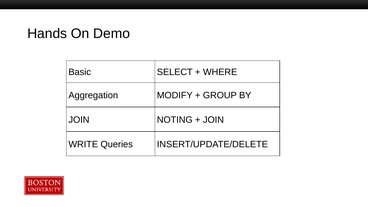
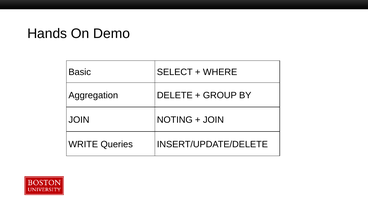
MODIFY: MODIFY -> DELETE (175, 95)
